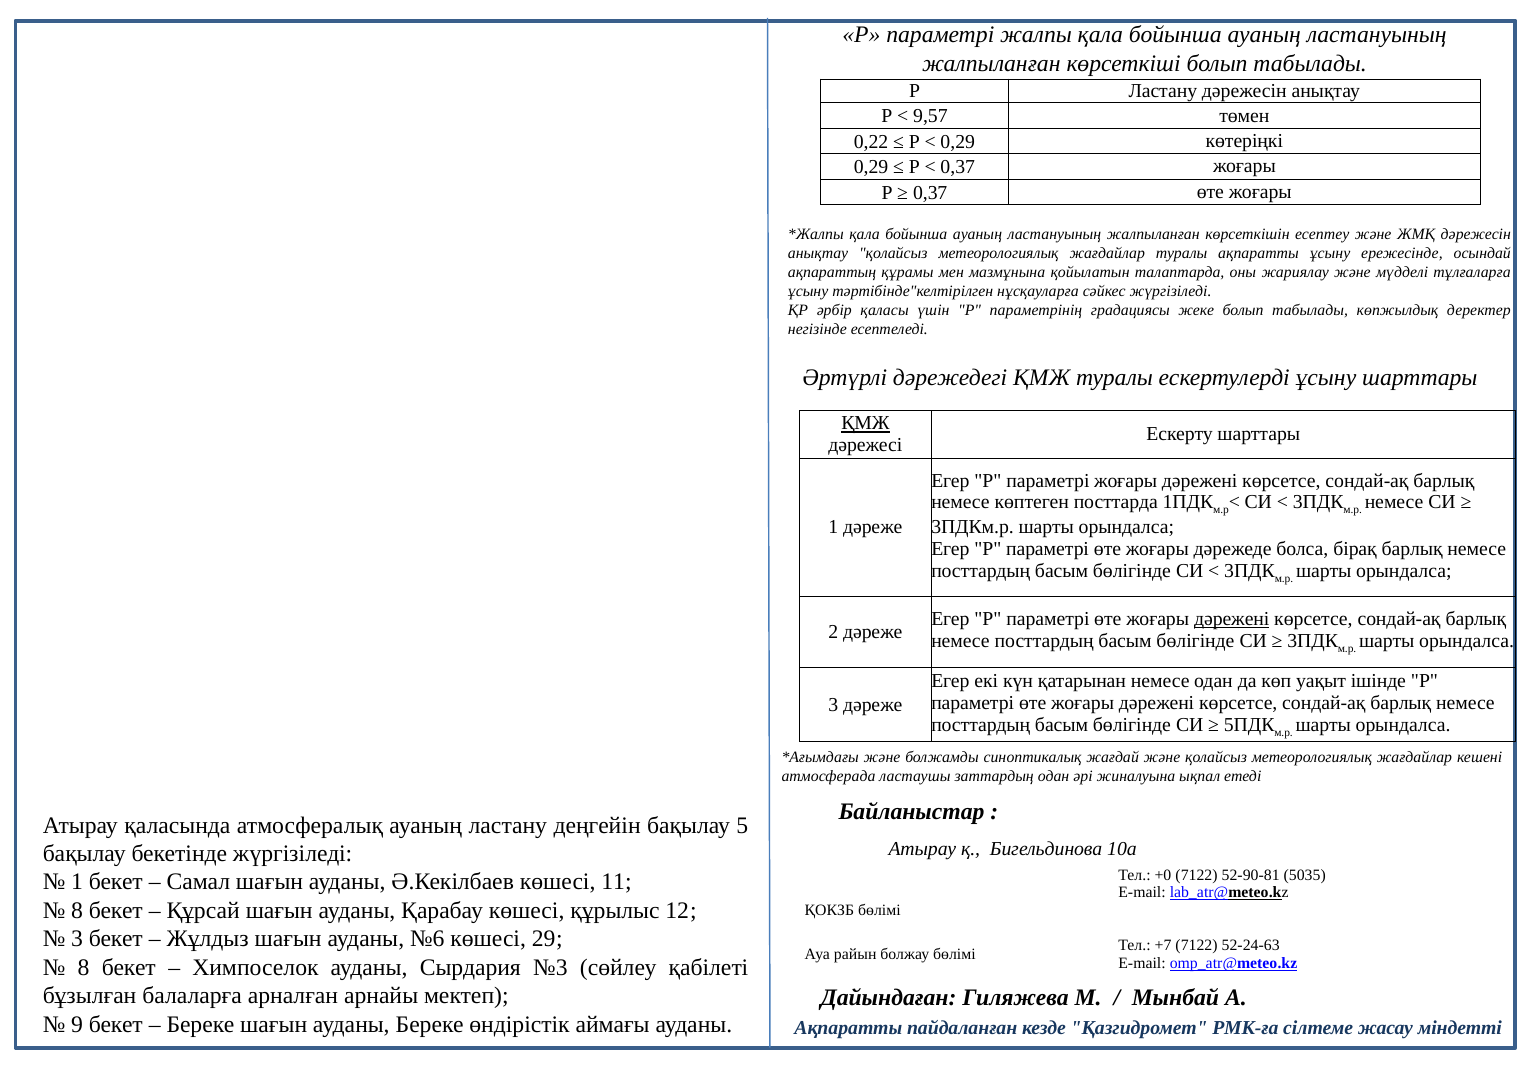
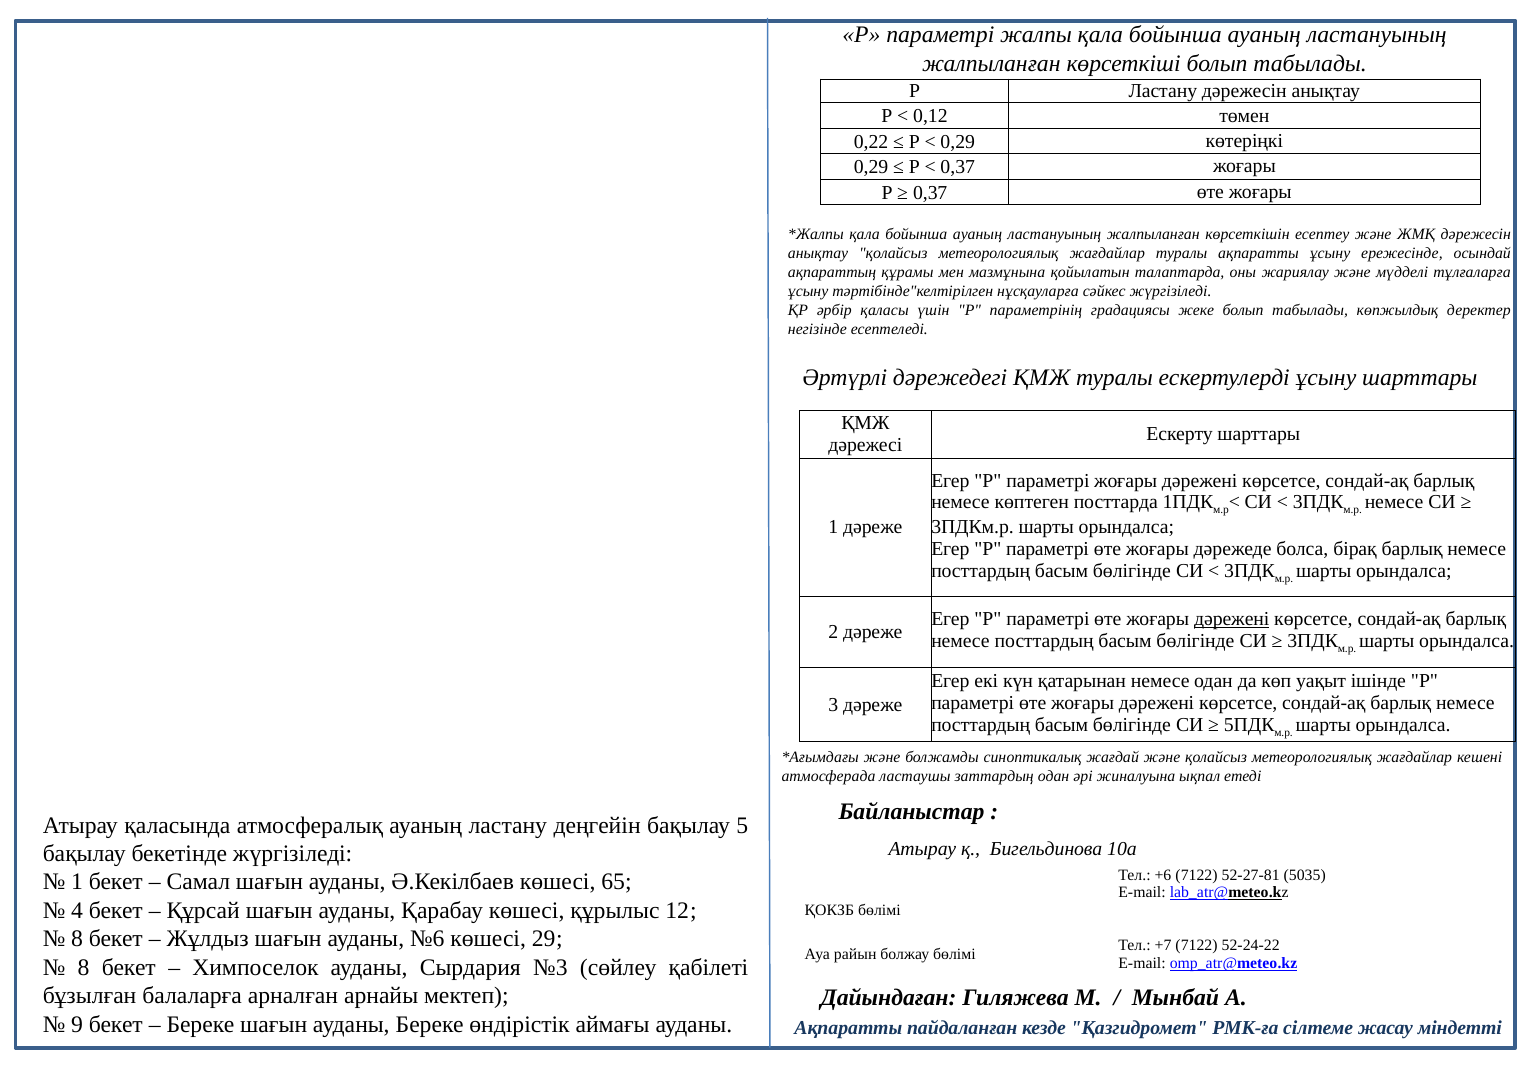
9,57: 9,57 -> 0,12 (930, 116)
ҚМЖ underline: present -> none (865, 424)
+0: +0 -> +6 (1163, 875)
52-90-81: 52-90-81 -> 52-27-81 (1251, 875)
11: 11 -> 65 (617, 882)
8: 8 -> 4 (77, 911)
3: 3 -> 8 (77, 939)
52-24-63: 52-24-63 -> 52-24-22 (1251, 946)
